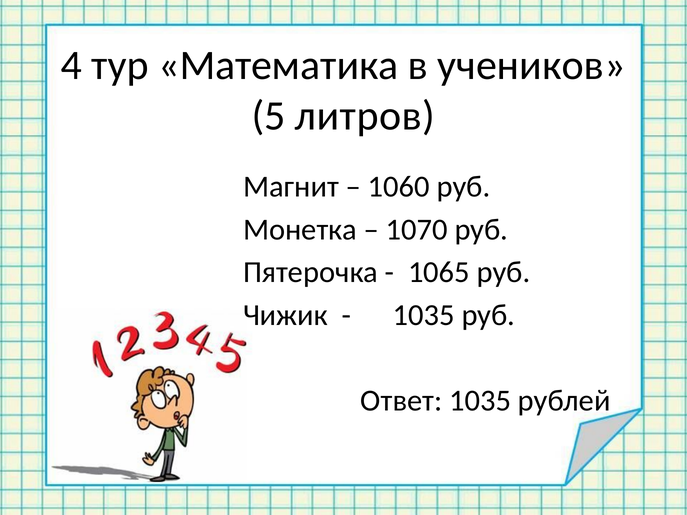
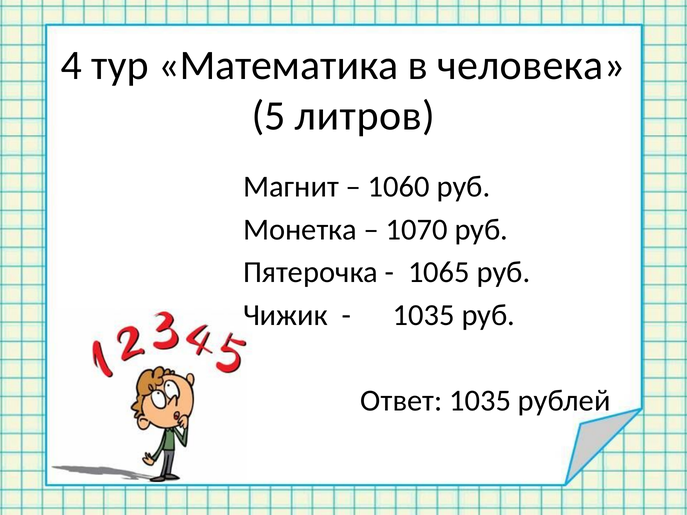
учеников: учеников -> человека (531, 65)
